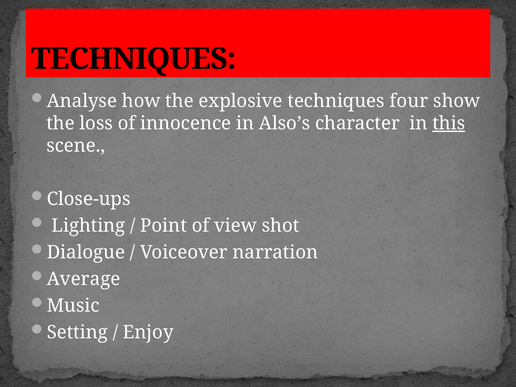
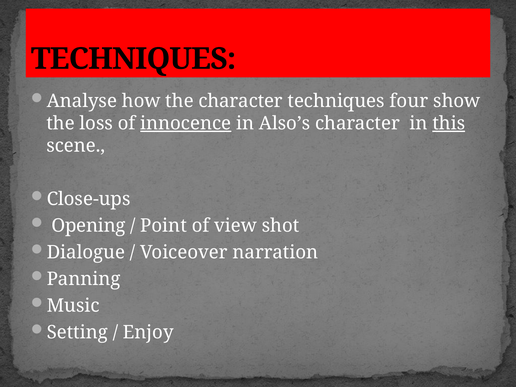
the explosive: explosive -> character (241, 101)
innocence underline: none -> present (186, 123)
Lighting: Lighting -> Opening (88, 226)
Average: Average -> Panning (84, 279)
